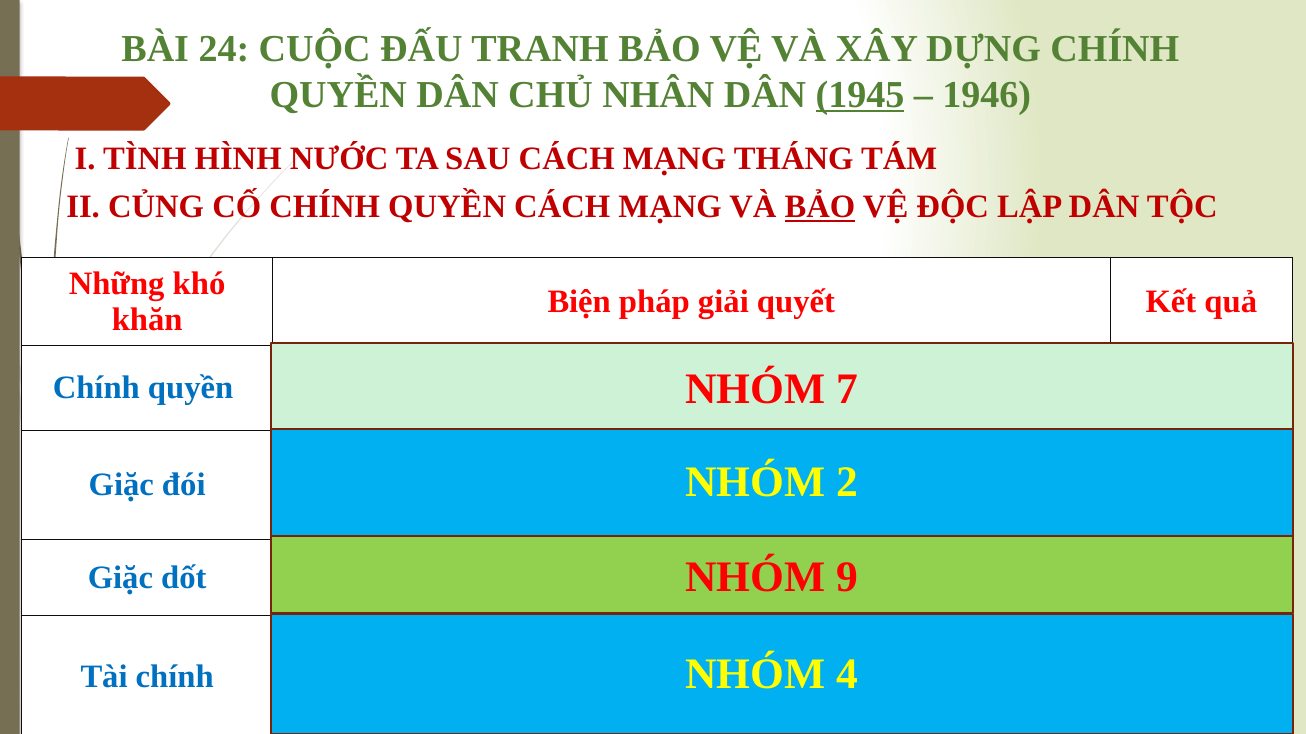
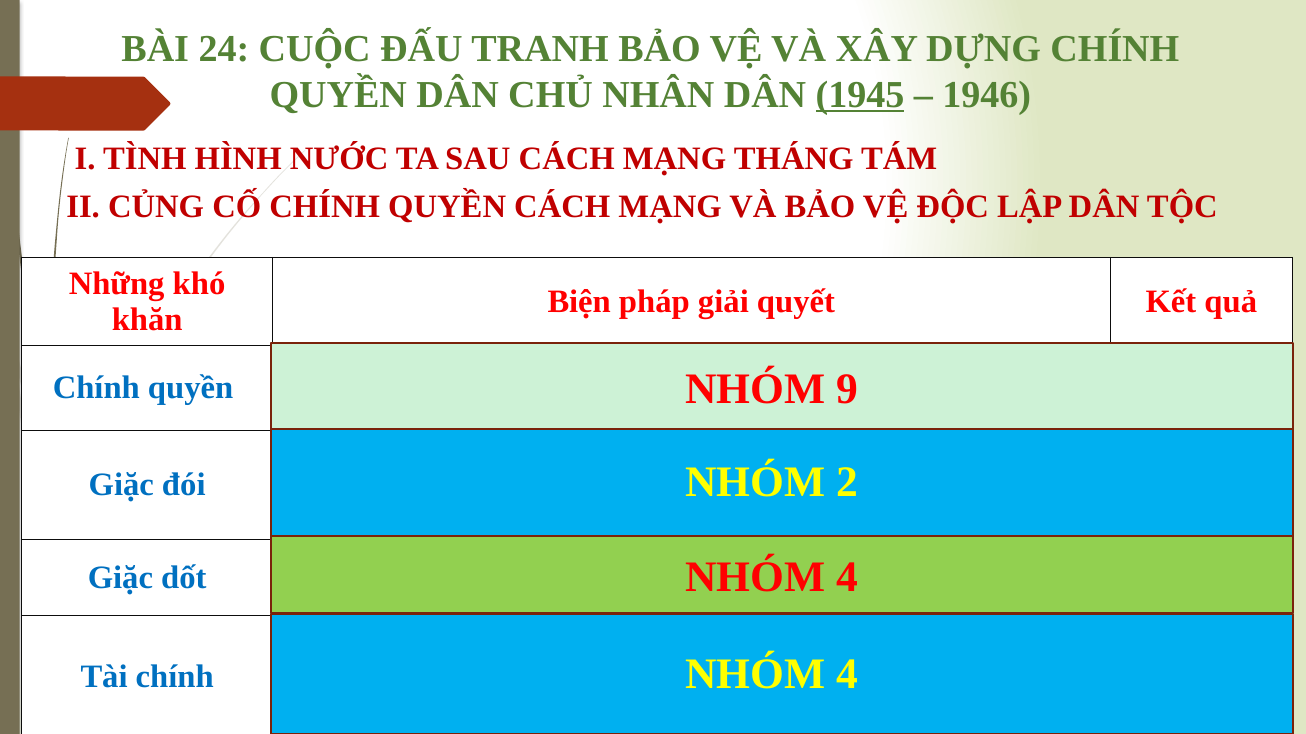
BẢO underline: present -> none (820, 207)
7: 7 -> 9 (847, 389)
9: 9 -> 4 (847, 578)
